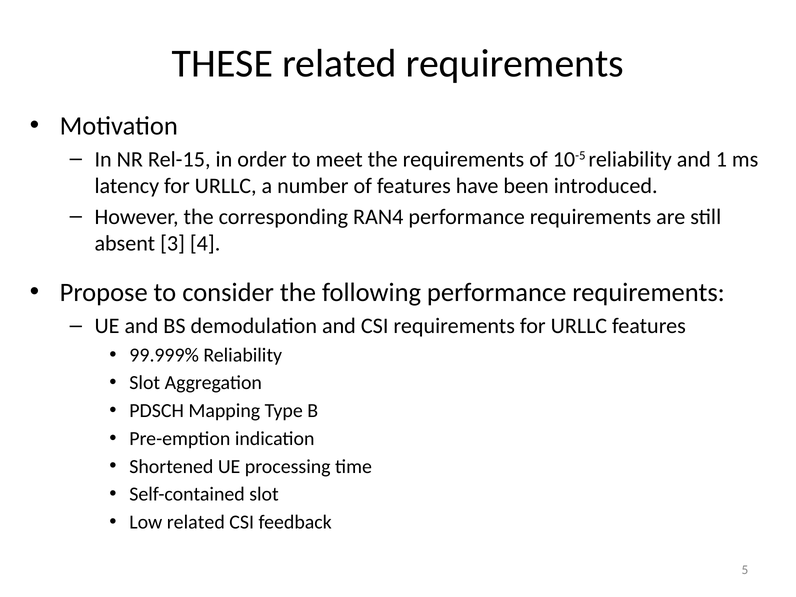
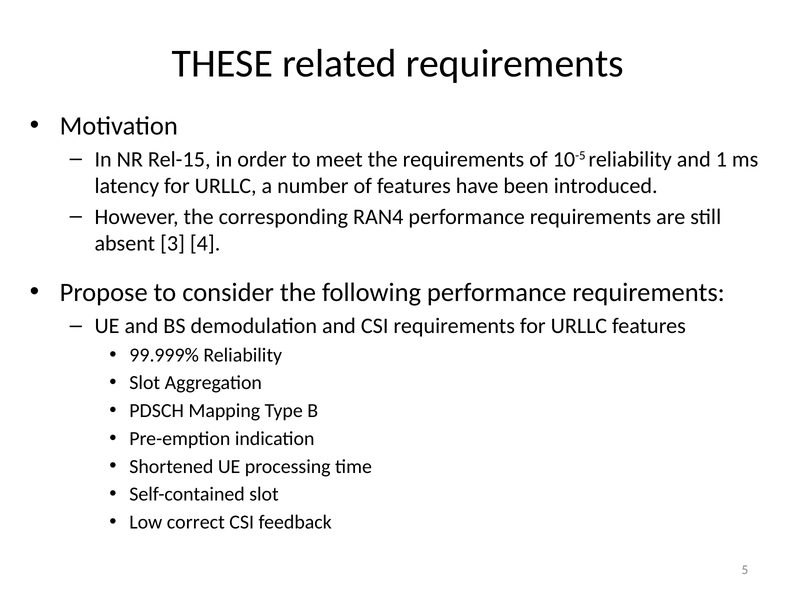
Low related: related -> correct (196, 522)
